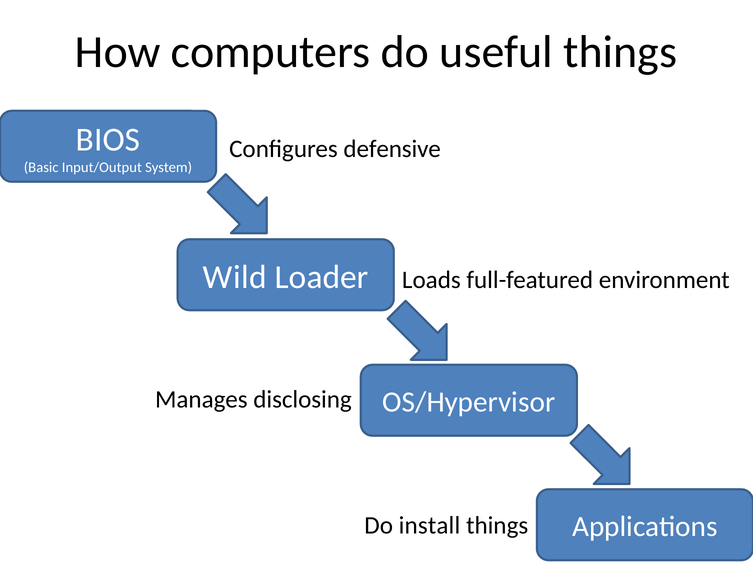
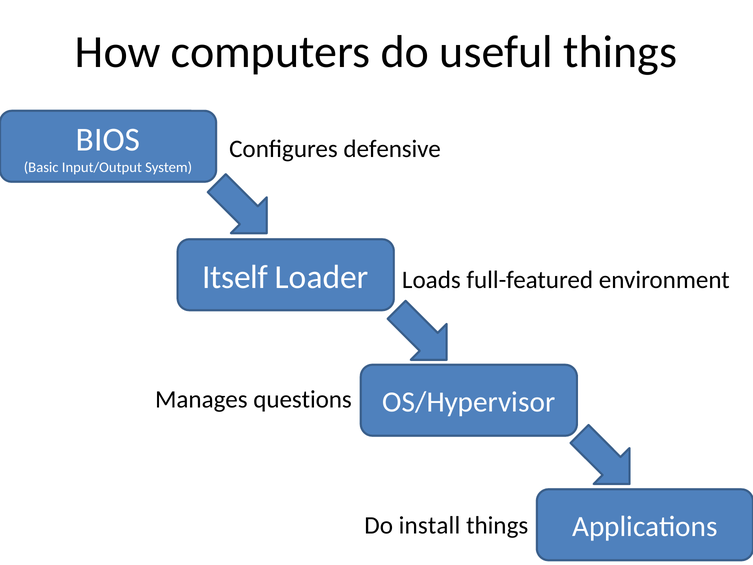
Wild: Wild -> Itself (235, 277)
disclosing: disclosing -> questions (303, 399)
